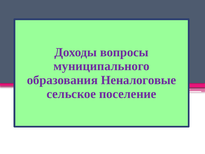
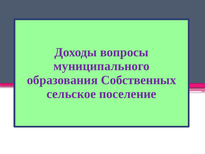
Неналоговые: Неналоговые -> Собственных (139, 80)
